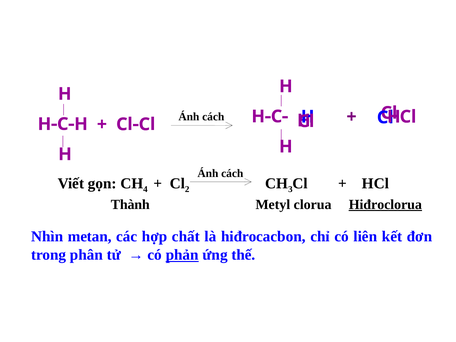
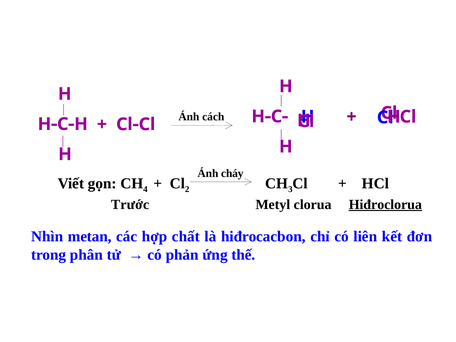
cách: cách -> cháy (232, 173)
Thành: Thành -> Trước (130, 205)
phản underline: present -> none (182, 255)
